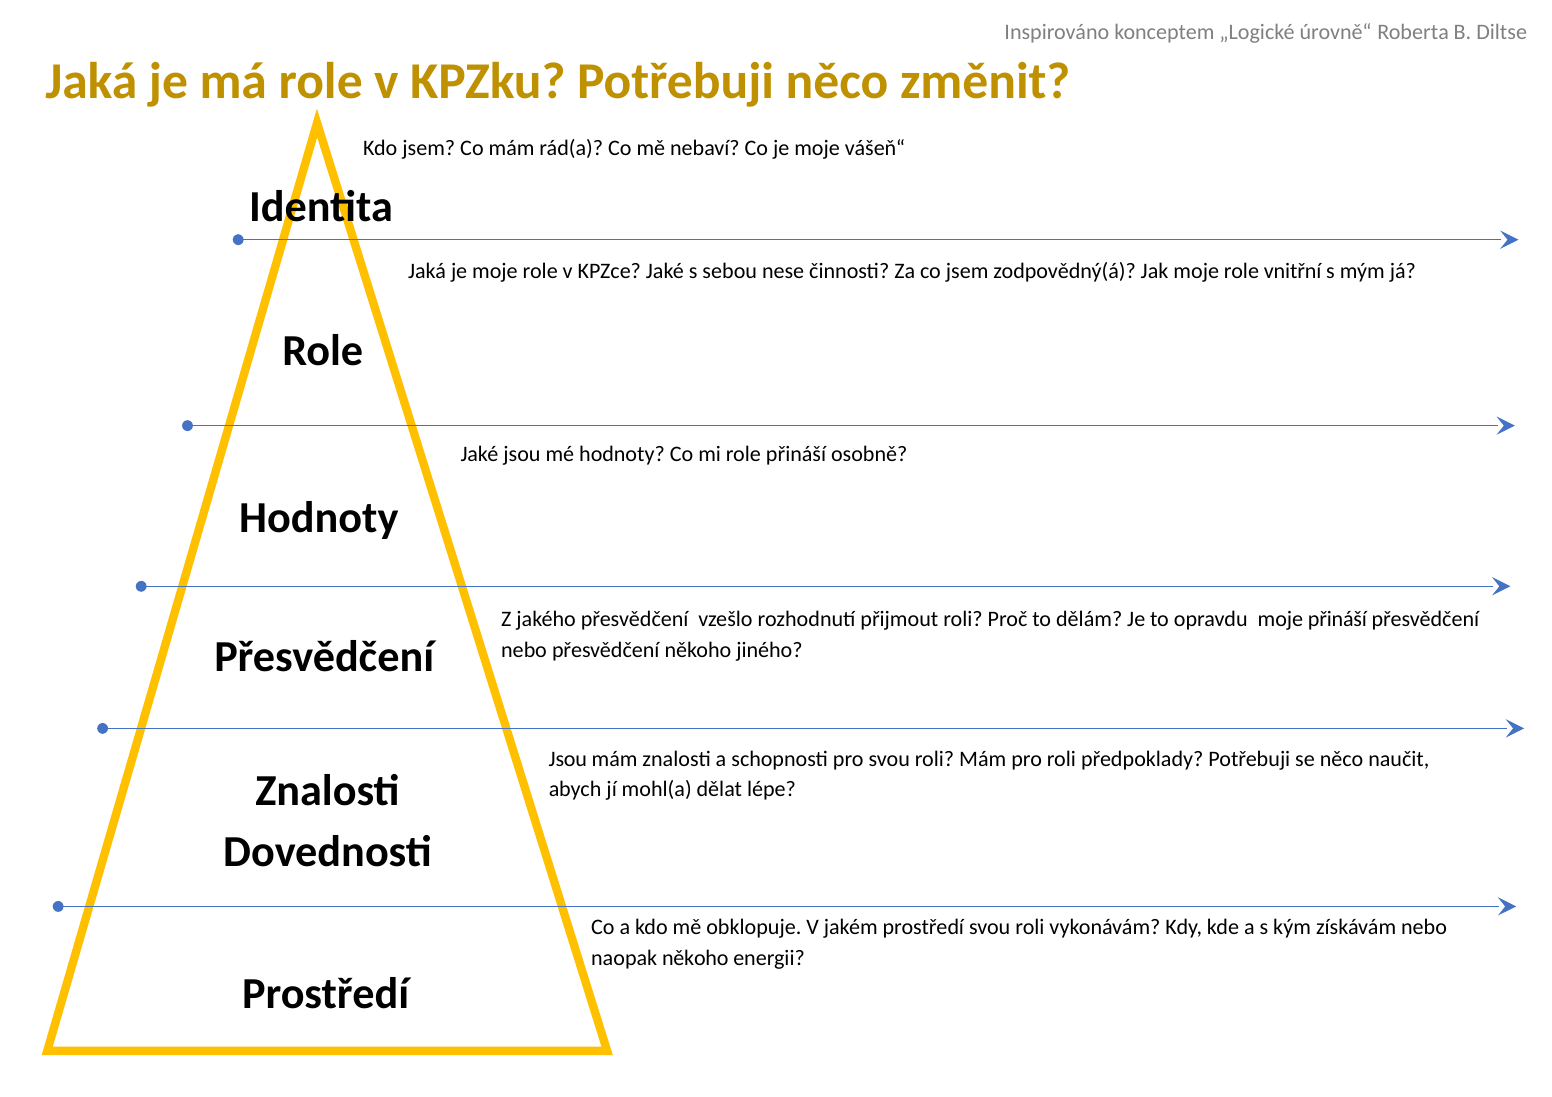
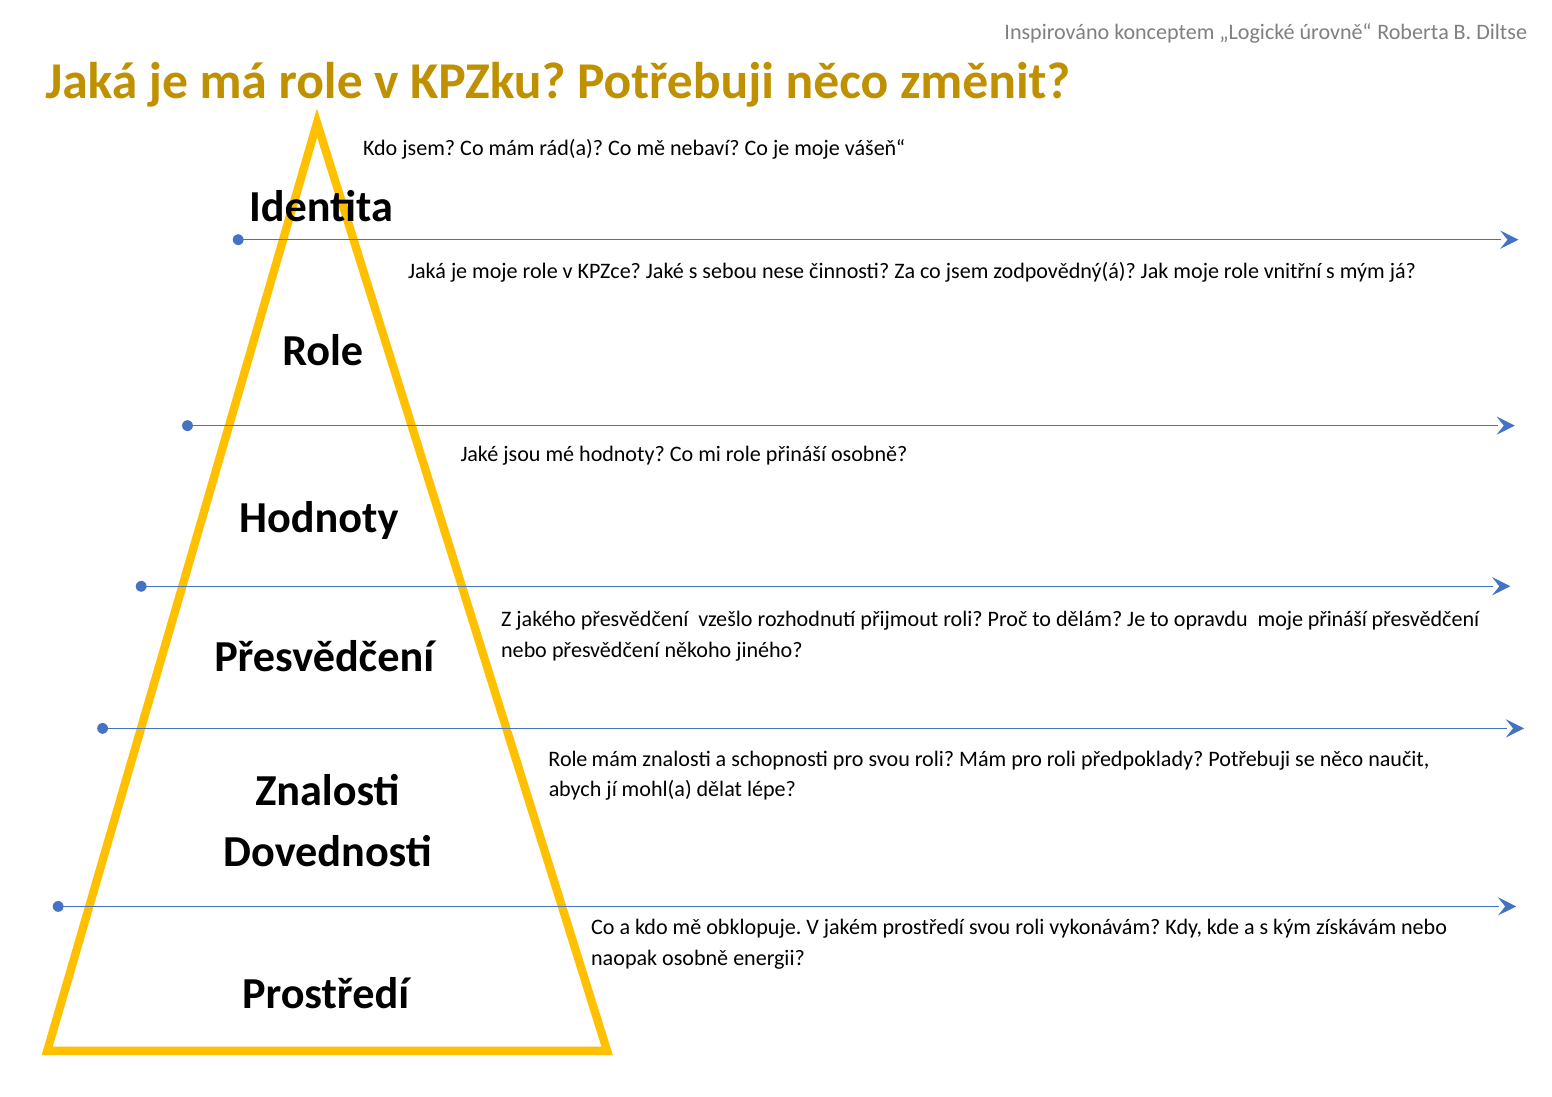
Jsou: Jsou -> Role (568, 759)
naopak někoho: někoho -> osobně (695, 958)
